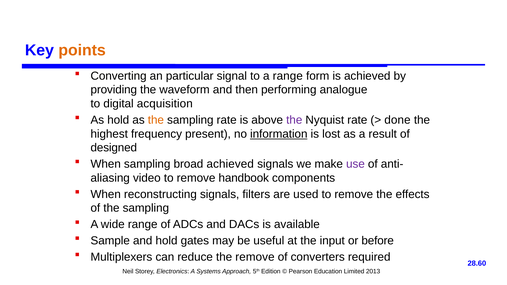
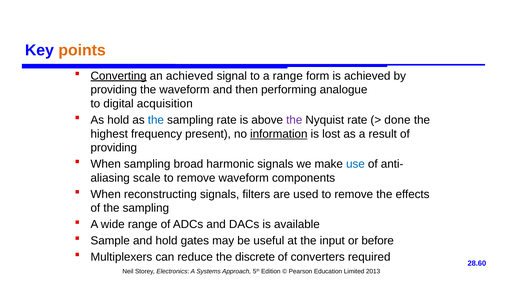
Converting underline: none -> present (119, 76)
an particular: particular -> achieved (190, 76)
the colour: orange -> blue (156, 120)
designed: designed -> providing (114, 148)
broad achieved: achieved -> harmonic (230, 164)
use colour: purple -> blue (355, 164)
video: video -> scale (147, 178)
remove handbook: handbook -> waveform (244, 178)
the remove: remove -> discrete (255, 257)
